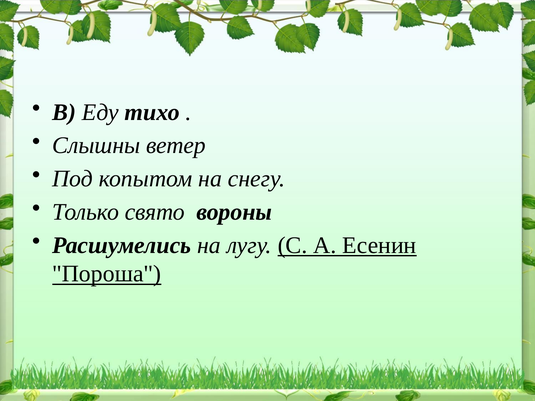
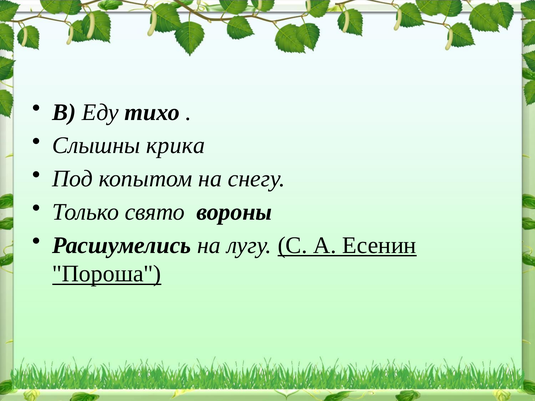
ветер: ветер -> крика (176, 146)
